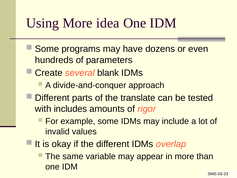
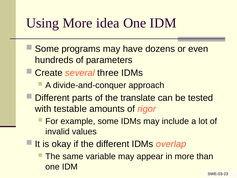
blank: blank -> three (108, 73)
includes: includes -> testable (70, 109)
